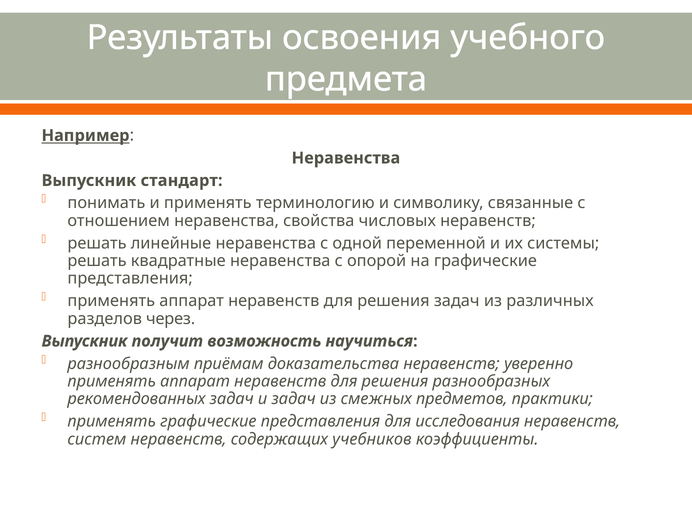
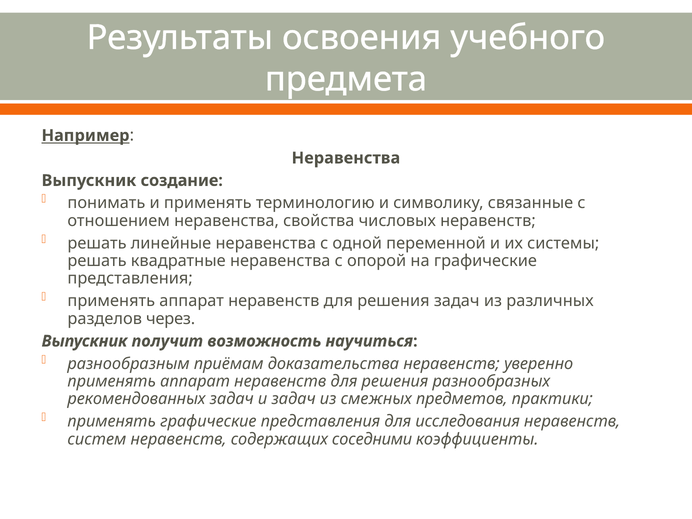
стандарт: стандарт -> создание (182, 181)
учебников: учебников -> соседними (372, 439)
